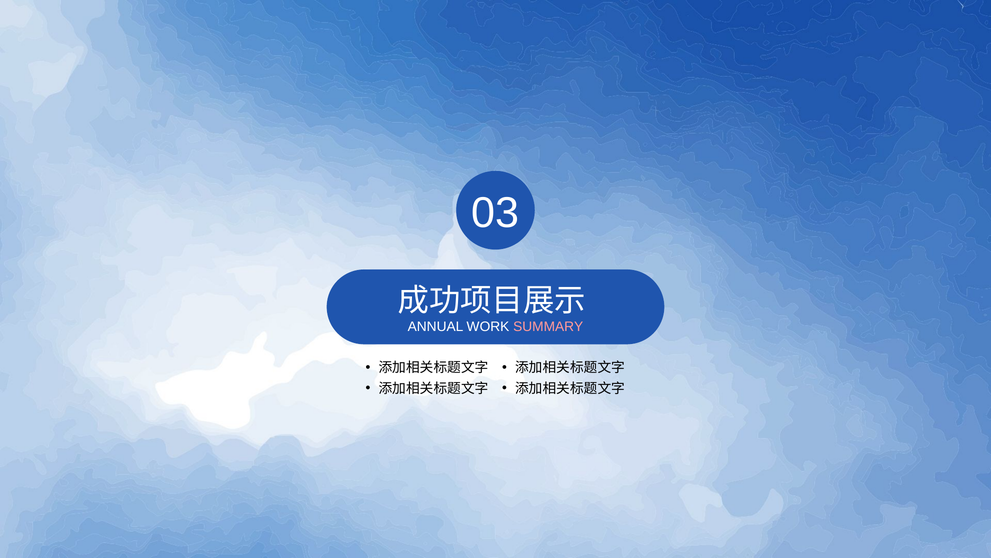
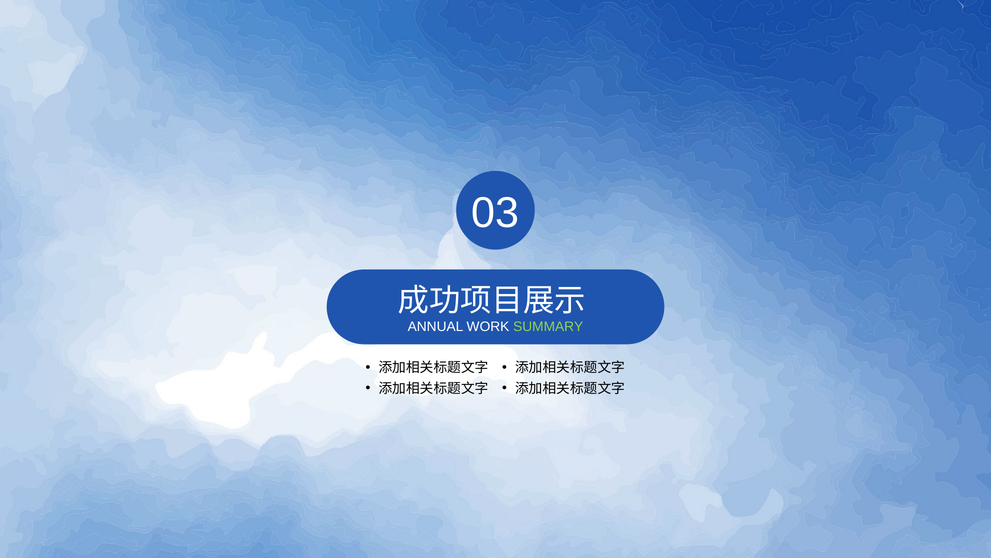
SUMMARY colour: pink -> light green (548, 326)
